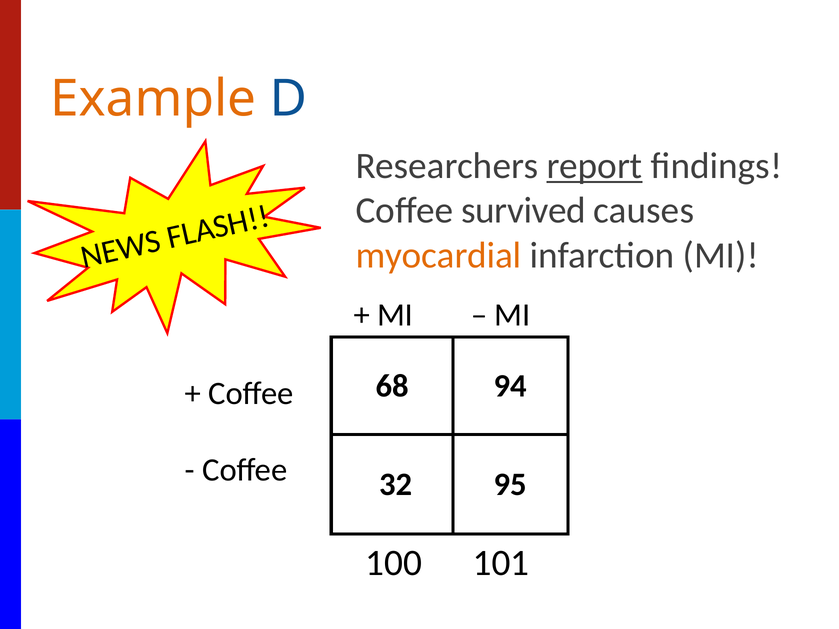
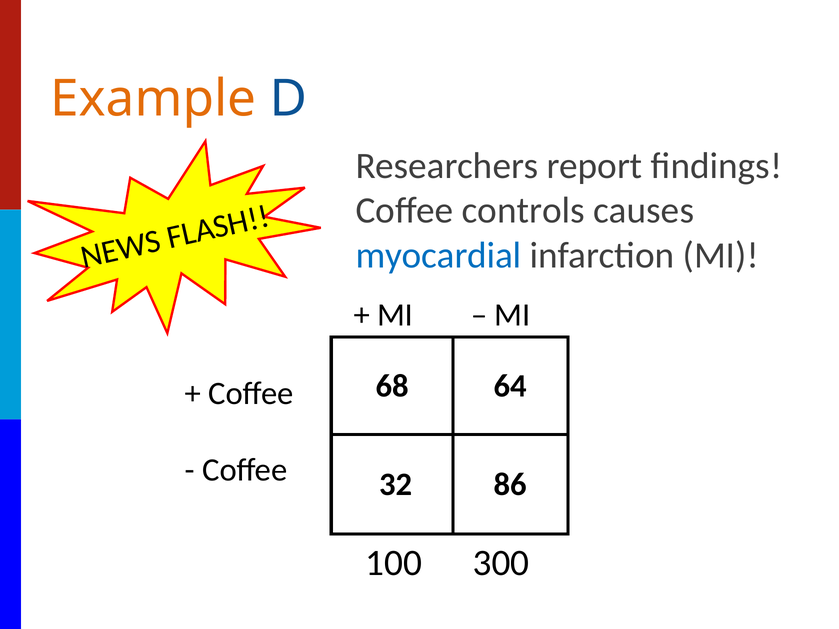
report underline: present -> none (594, 166)
survived: survived -> controls (523, 211)
myocardial colour: orange -> blue (439, 255)
94: 94 -> 64 (510, 386)
95: 95 -> 86 (510, 485)
101: 101 -> 300 (501, 563)
